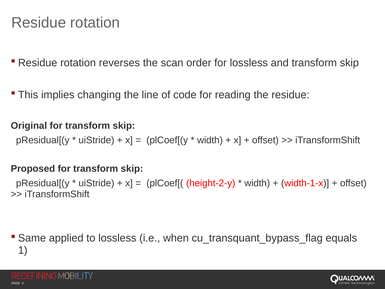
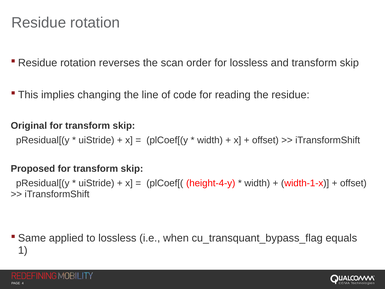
height-2-y: height-2-y -> height-4-y (211, 183)
